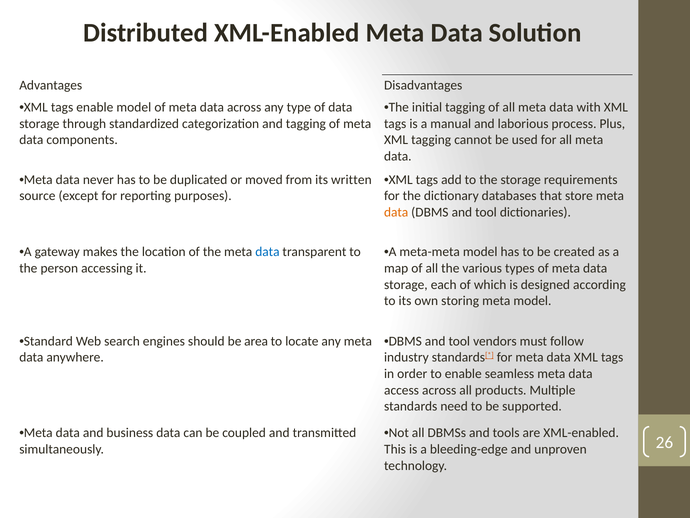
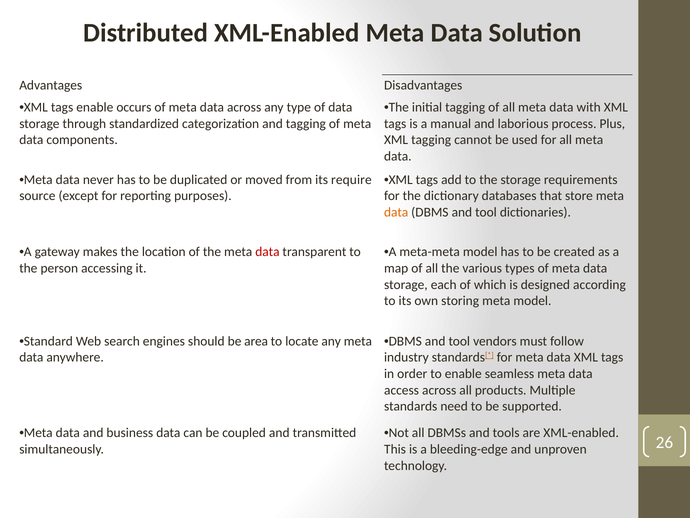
enable model: model -> occurs (134, 107)
written: written -> require (351, 179)
data colour: blue -> red (267, 252)
